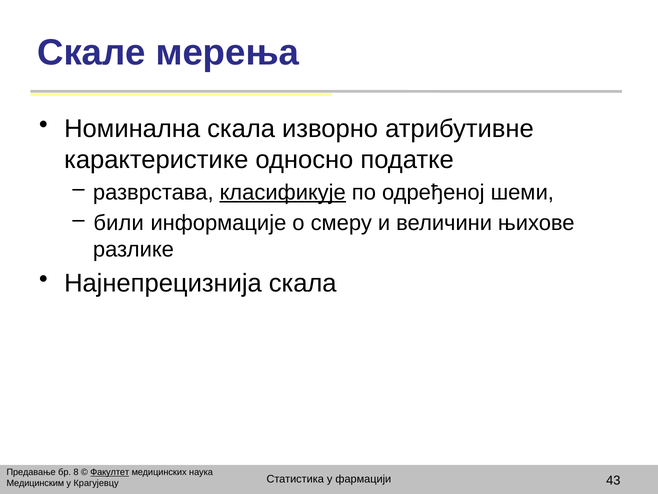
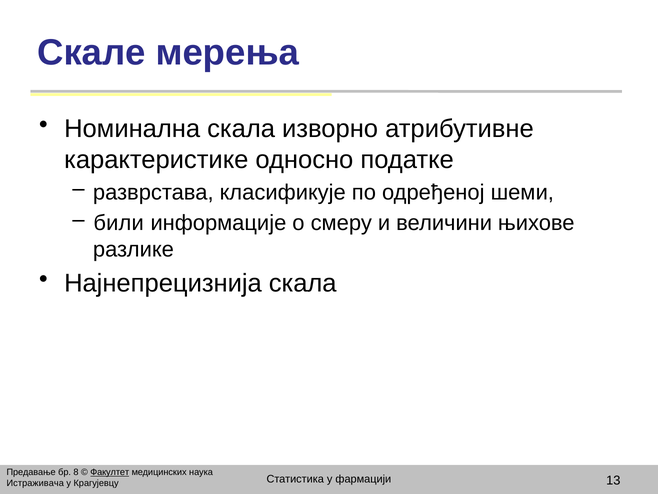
класификује underline: present -> none (283, 192)
43: 43 -> 13 (613, 480)
Медицинским: Медицинским -> Истраживача (35, 483)
